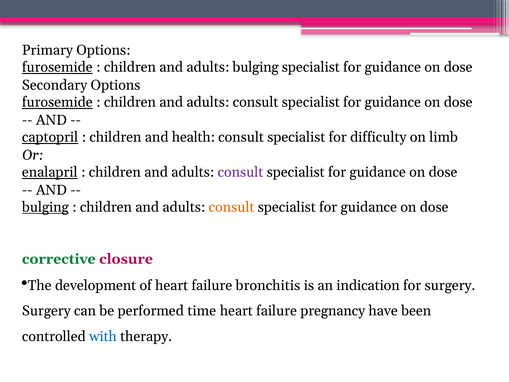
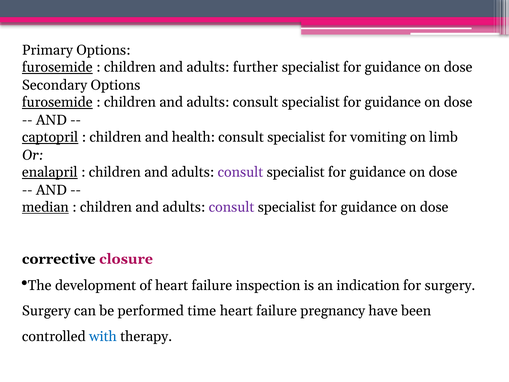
adults bulging: bulging -> further (255, 67)
difficulty: difficulty -> vomiting (378, 137)
bulging: bulging -> median (45, 207)
consult colour: orange -> purple (232, 207)
corrective colour: green -> black (59, 259)
bronchitis: bronchitis -> inspection (268, 285)
